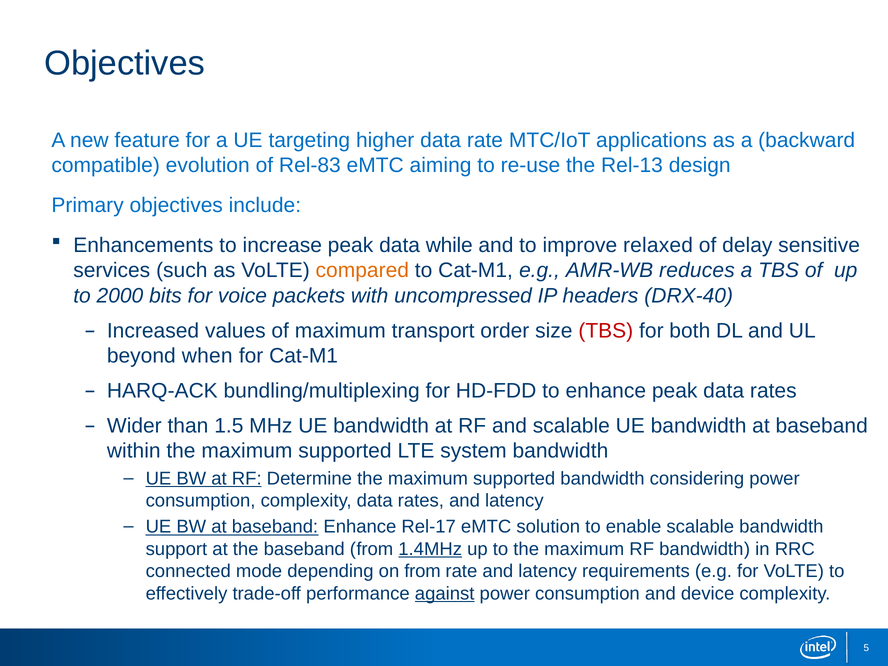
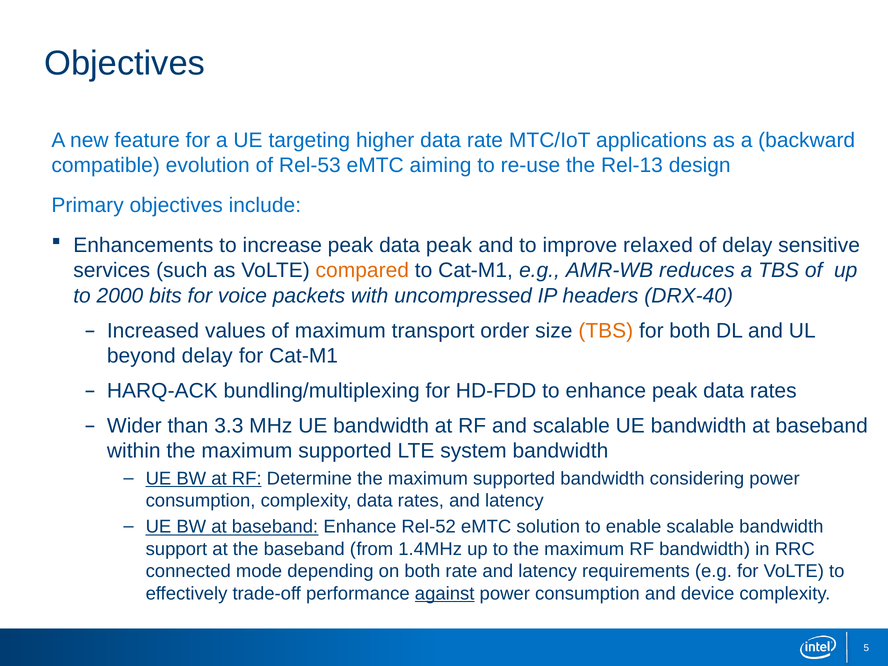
Rel-83: Rel-83 -> Rel-53 (310, 165)
data while: while -> peak (449, 245)
TBS colour: red -> orange (606, 331)
beyond when: when -> delay (207, 356)
1.5: 1.5 -> 3.3 (229, 426)
Rel-17: Rel-17 -> Rel-52 (429, 527)
1.4MHz underline: present -> none (430, 549)
on from: from -> both (422, 571)
